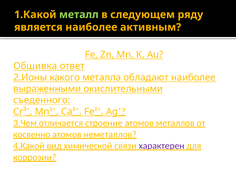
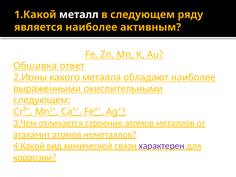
металл colour: light green -> white (79, 15)
съеденного: съеденного -> следующем (42, 100)
косвенно: косвенно -> атакамит (32, 134)
